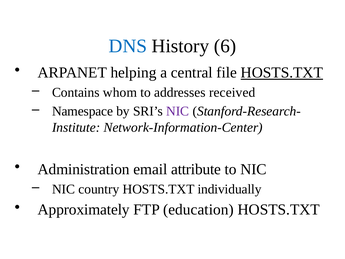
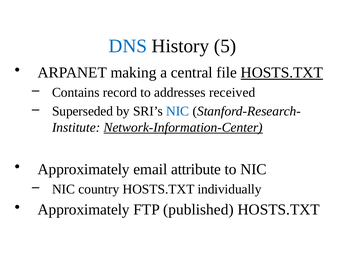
6: 6 -> 5 (225, 46)
helping: helping -> making (133, 73)
whom: whom -> record (120, 92)
Namespace: Namespace -> Superseded (83, 111)
NIC colour: purple -> blue (178, 111)
Network-Information-Center underline: none -> present (183, 127)
Administration: Administration -> Approximately (84, 169)
education: education -> published (198, 209)
